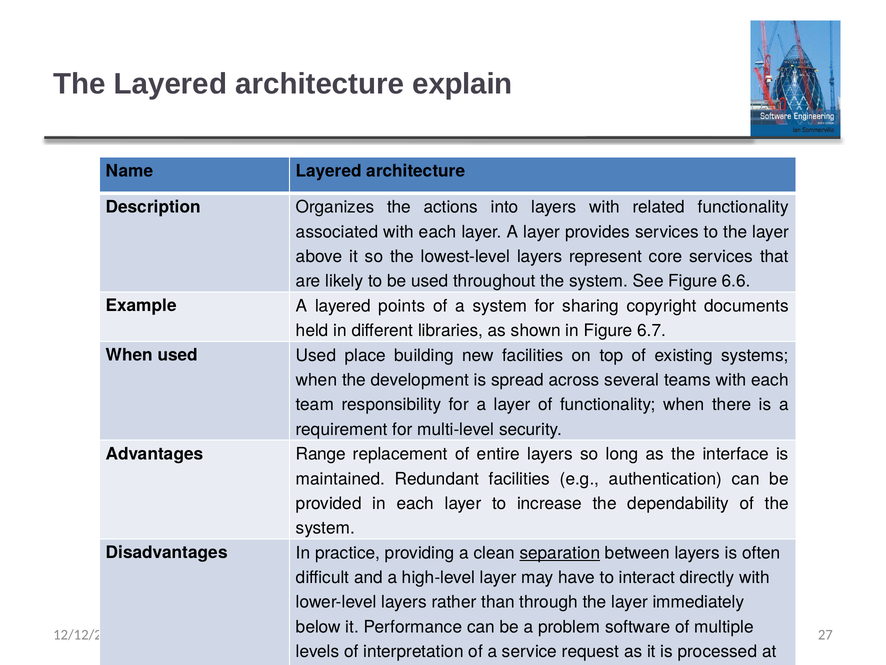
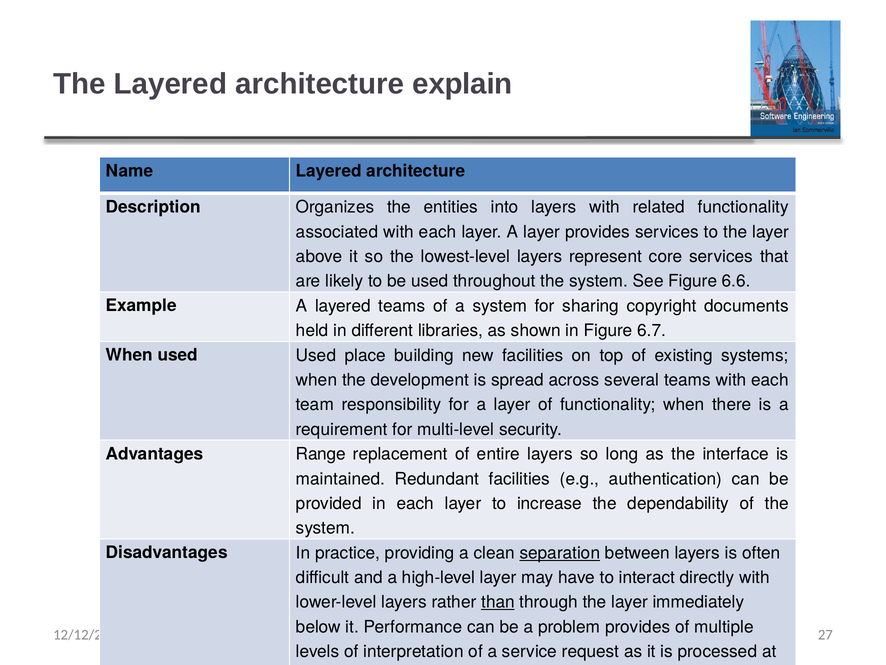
actions: actions -> entities (451, 207)
layered points: points -> teams (402, 306)
than underline: none -> present (498, 602)
problem software: software -> provides (638, 626)
